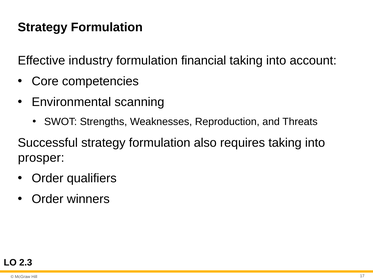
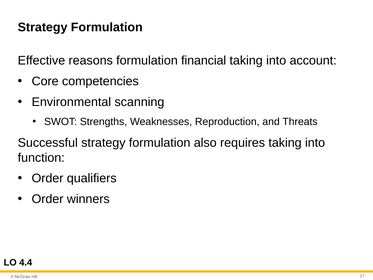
industry: industry -> reasons (91, 61)
prosper: prosper -> function (41, 158)
2.3: 2.3 -> 4.4 (26, 262)
